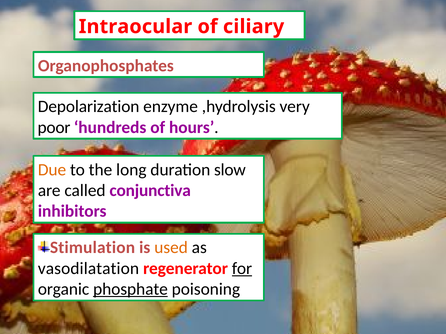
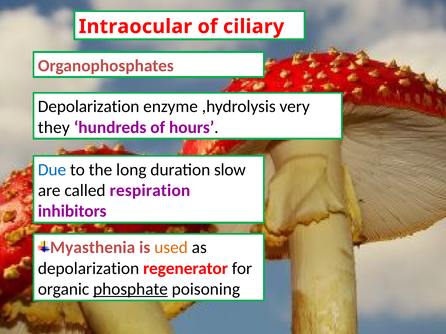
poor: poor -> they (54, 128)
Due colour: orange -> blue (52, 170)
conjunctiva: conjunctiva -> respiration (150, 191)
Stimulation: Stimulation -> Myasthenia (93, 248)
vasodilatation: vasodilatation -> depolarization (89, 269)
for underline: present -> none (242, 269)
